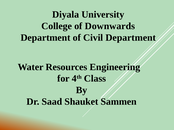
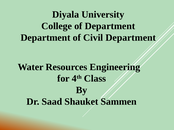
of Downwards: Downwards -> Department (110, 26)
